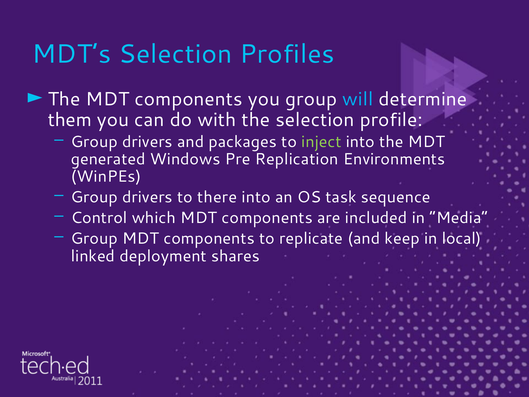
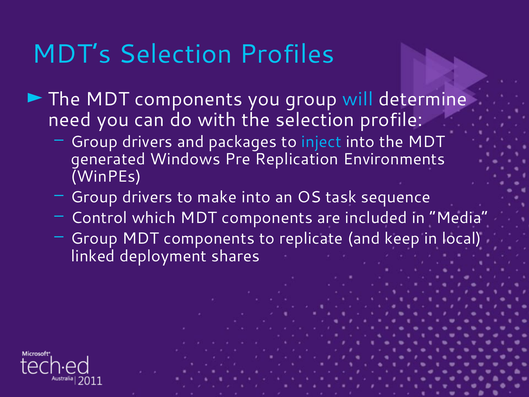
them: them -> need (70, 120)
inject colour: light green -> light blue (321, 142)
there: there -> make (217, 197)
